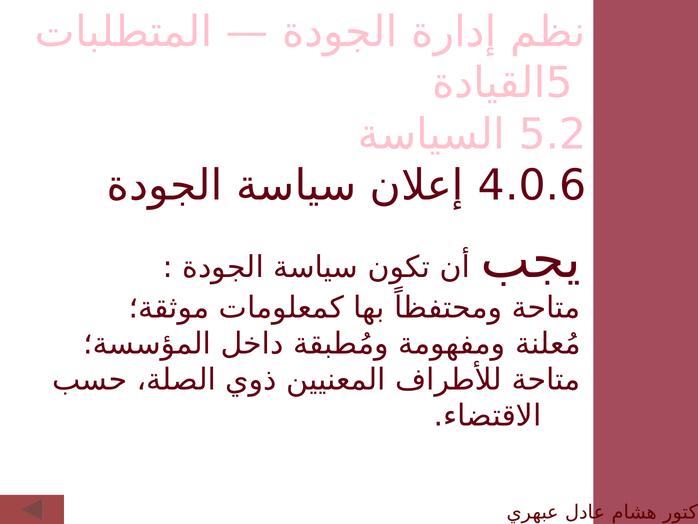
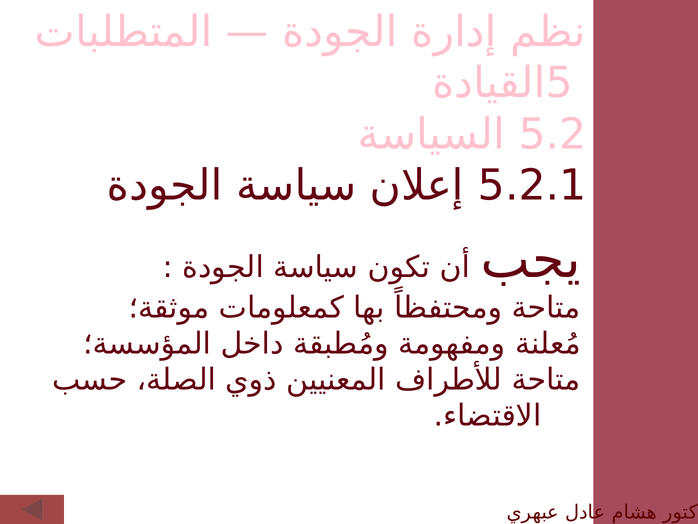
4.0.6: 4.0.6 -> 5.2.1 (532, 185)
